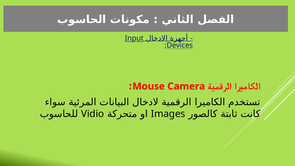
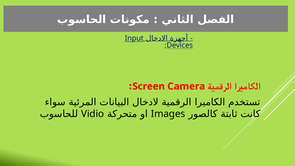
Mouse: Mouse -> Screen (149, 86)
